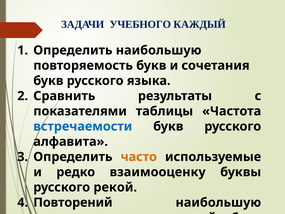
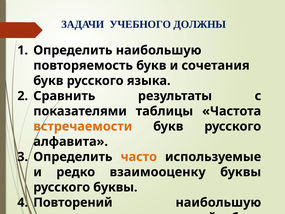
КАЖДЫЙ: КАЖДЫЙ -> ДОЛЖНЫ (200, 24)
встречаемости colour: blue -> orange (83, 126)
русского рекой: рекой -> буквы (115, 187)
